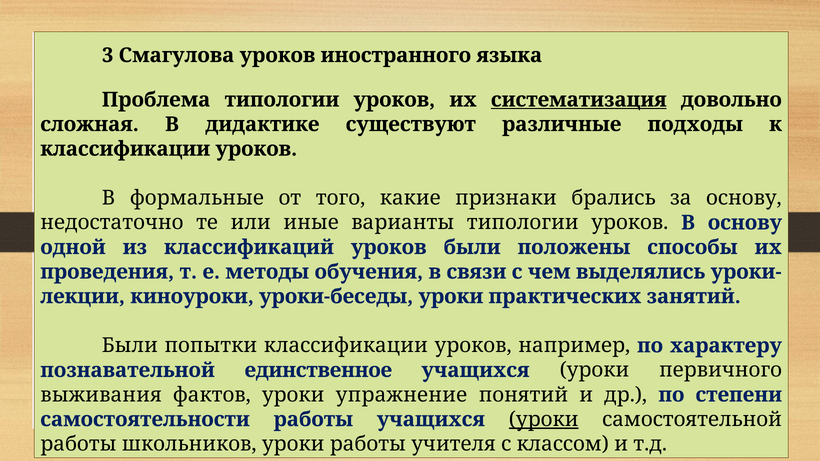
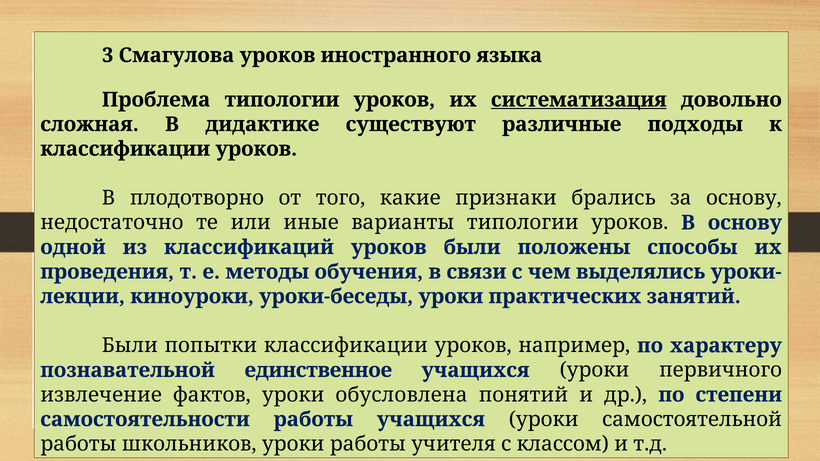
формальные: формальные -> плодотворно (197, 198)
выживания: выживания -> извлечение (101, 395)
упражнение: упражнение -> обусловлена (401, 395)
уроки underline: present -> none (544, 420)
